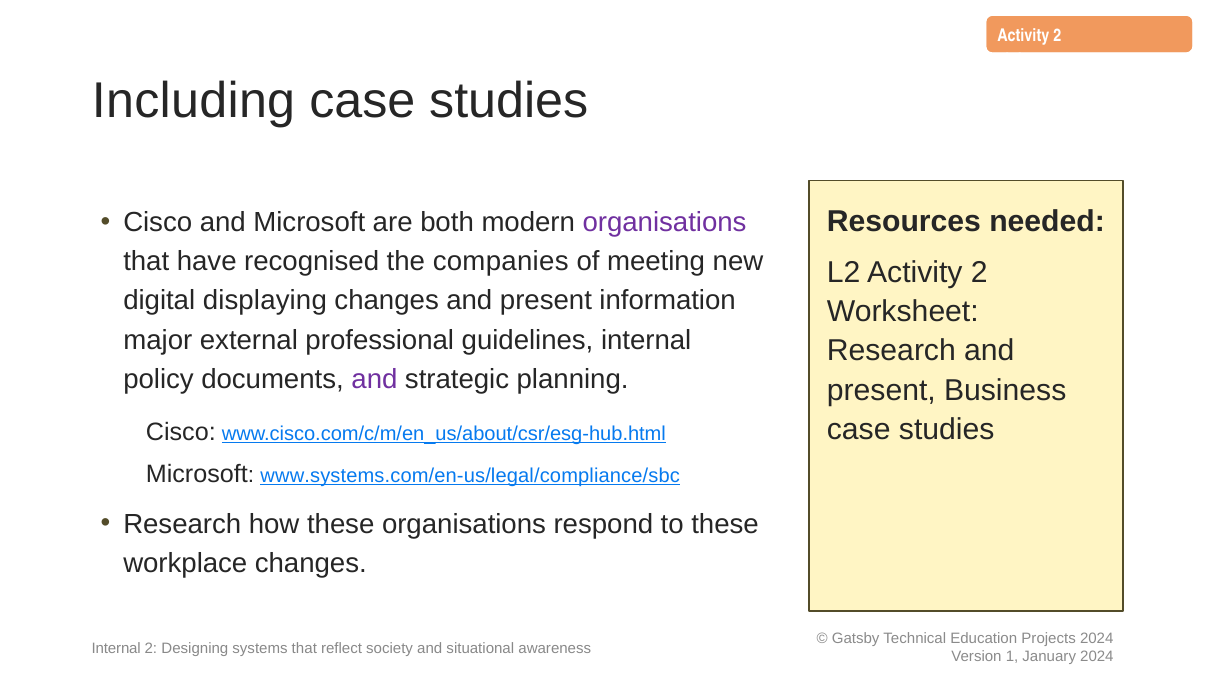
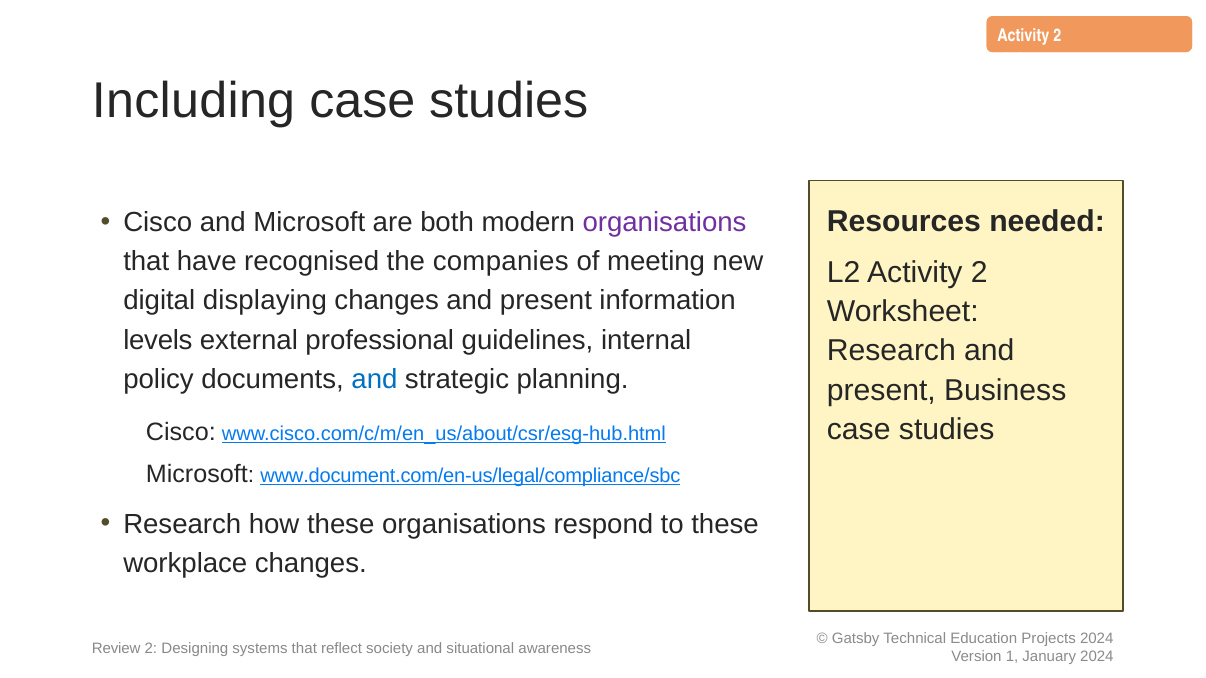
major: major -> levels (158, 340)
and colour: purple -> blue (374, 379)
www.systems.com/en-us/legal/compliance/sbc: www.systems.com/en-us/legal/compliance/sbc -> www.document.com/en-us/legal/compliance/sbc (470, 476)
Internal: Internal -> Review (116, 649)
